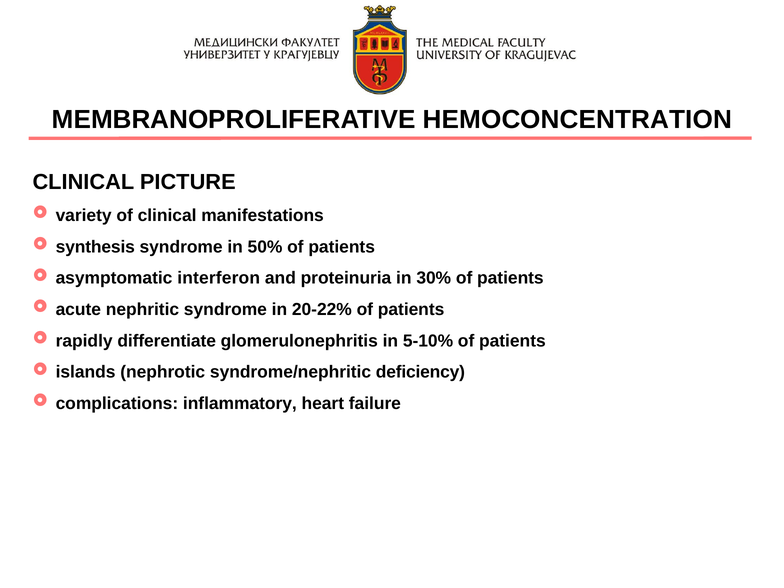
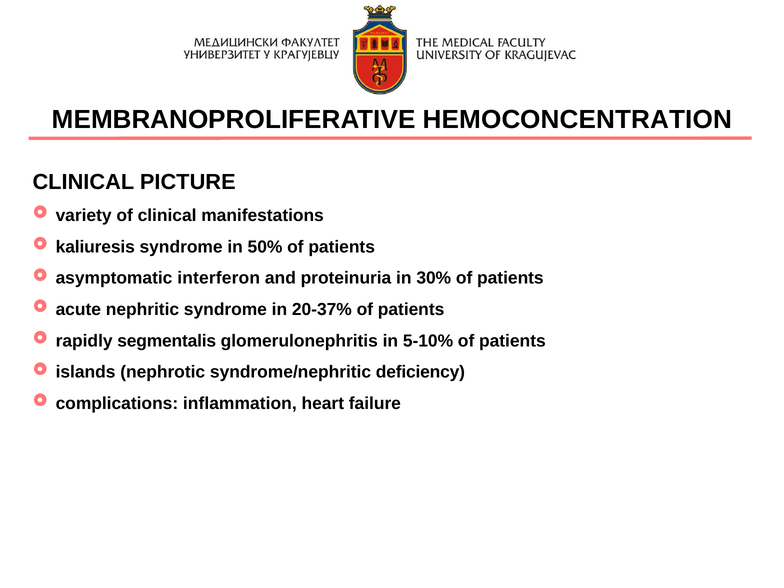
synthesis: synthesis -> kaliuresis (95, 247)
20-22%: 20-22% -> 20-37% (322, 309)
differentiate: differentiate -> segmentalis (167, 341)
inflammatory: inflammatory -> inflammation (240, 403)
